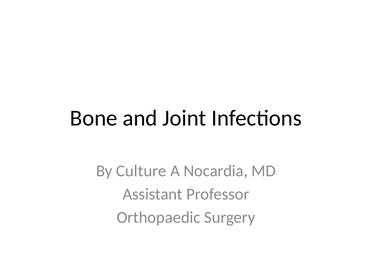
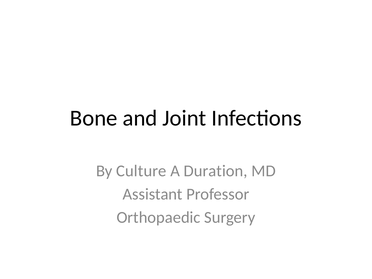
Nocardia: Nocardia -> Duration (216, 171)
